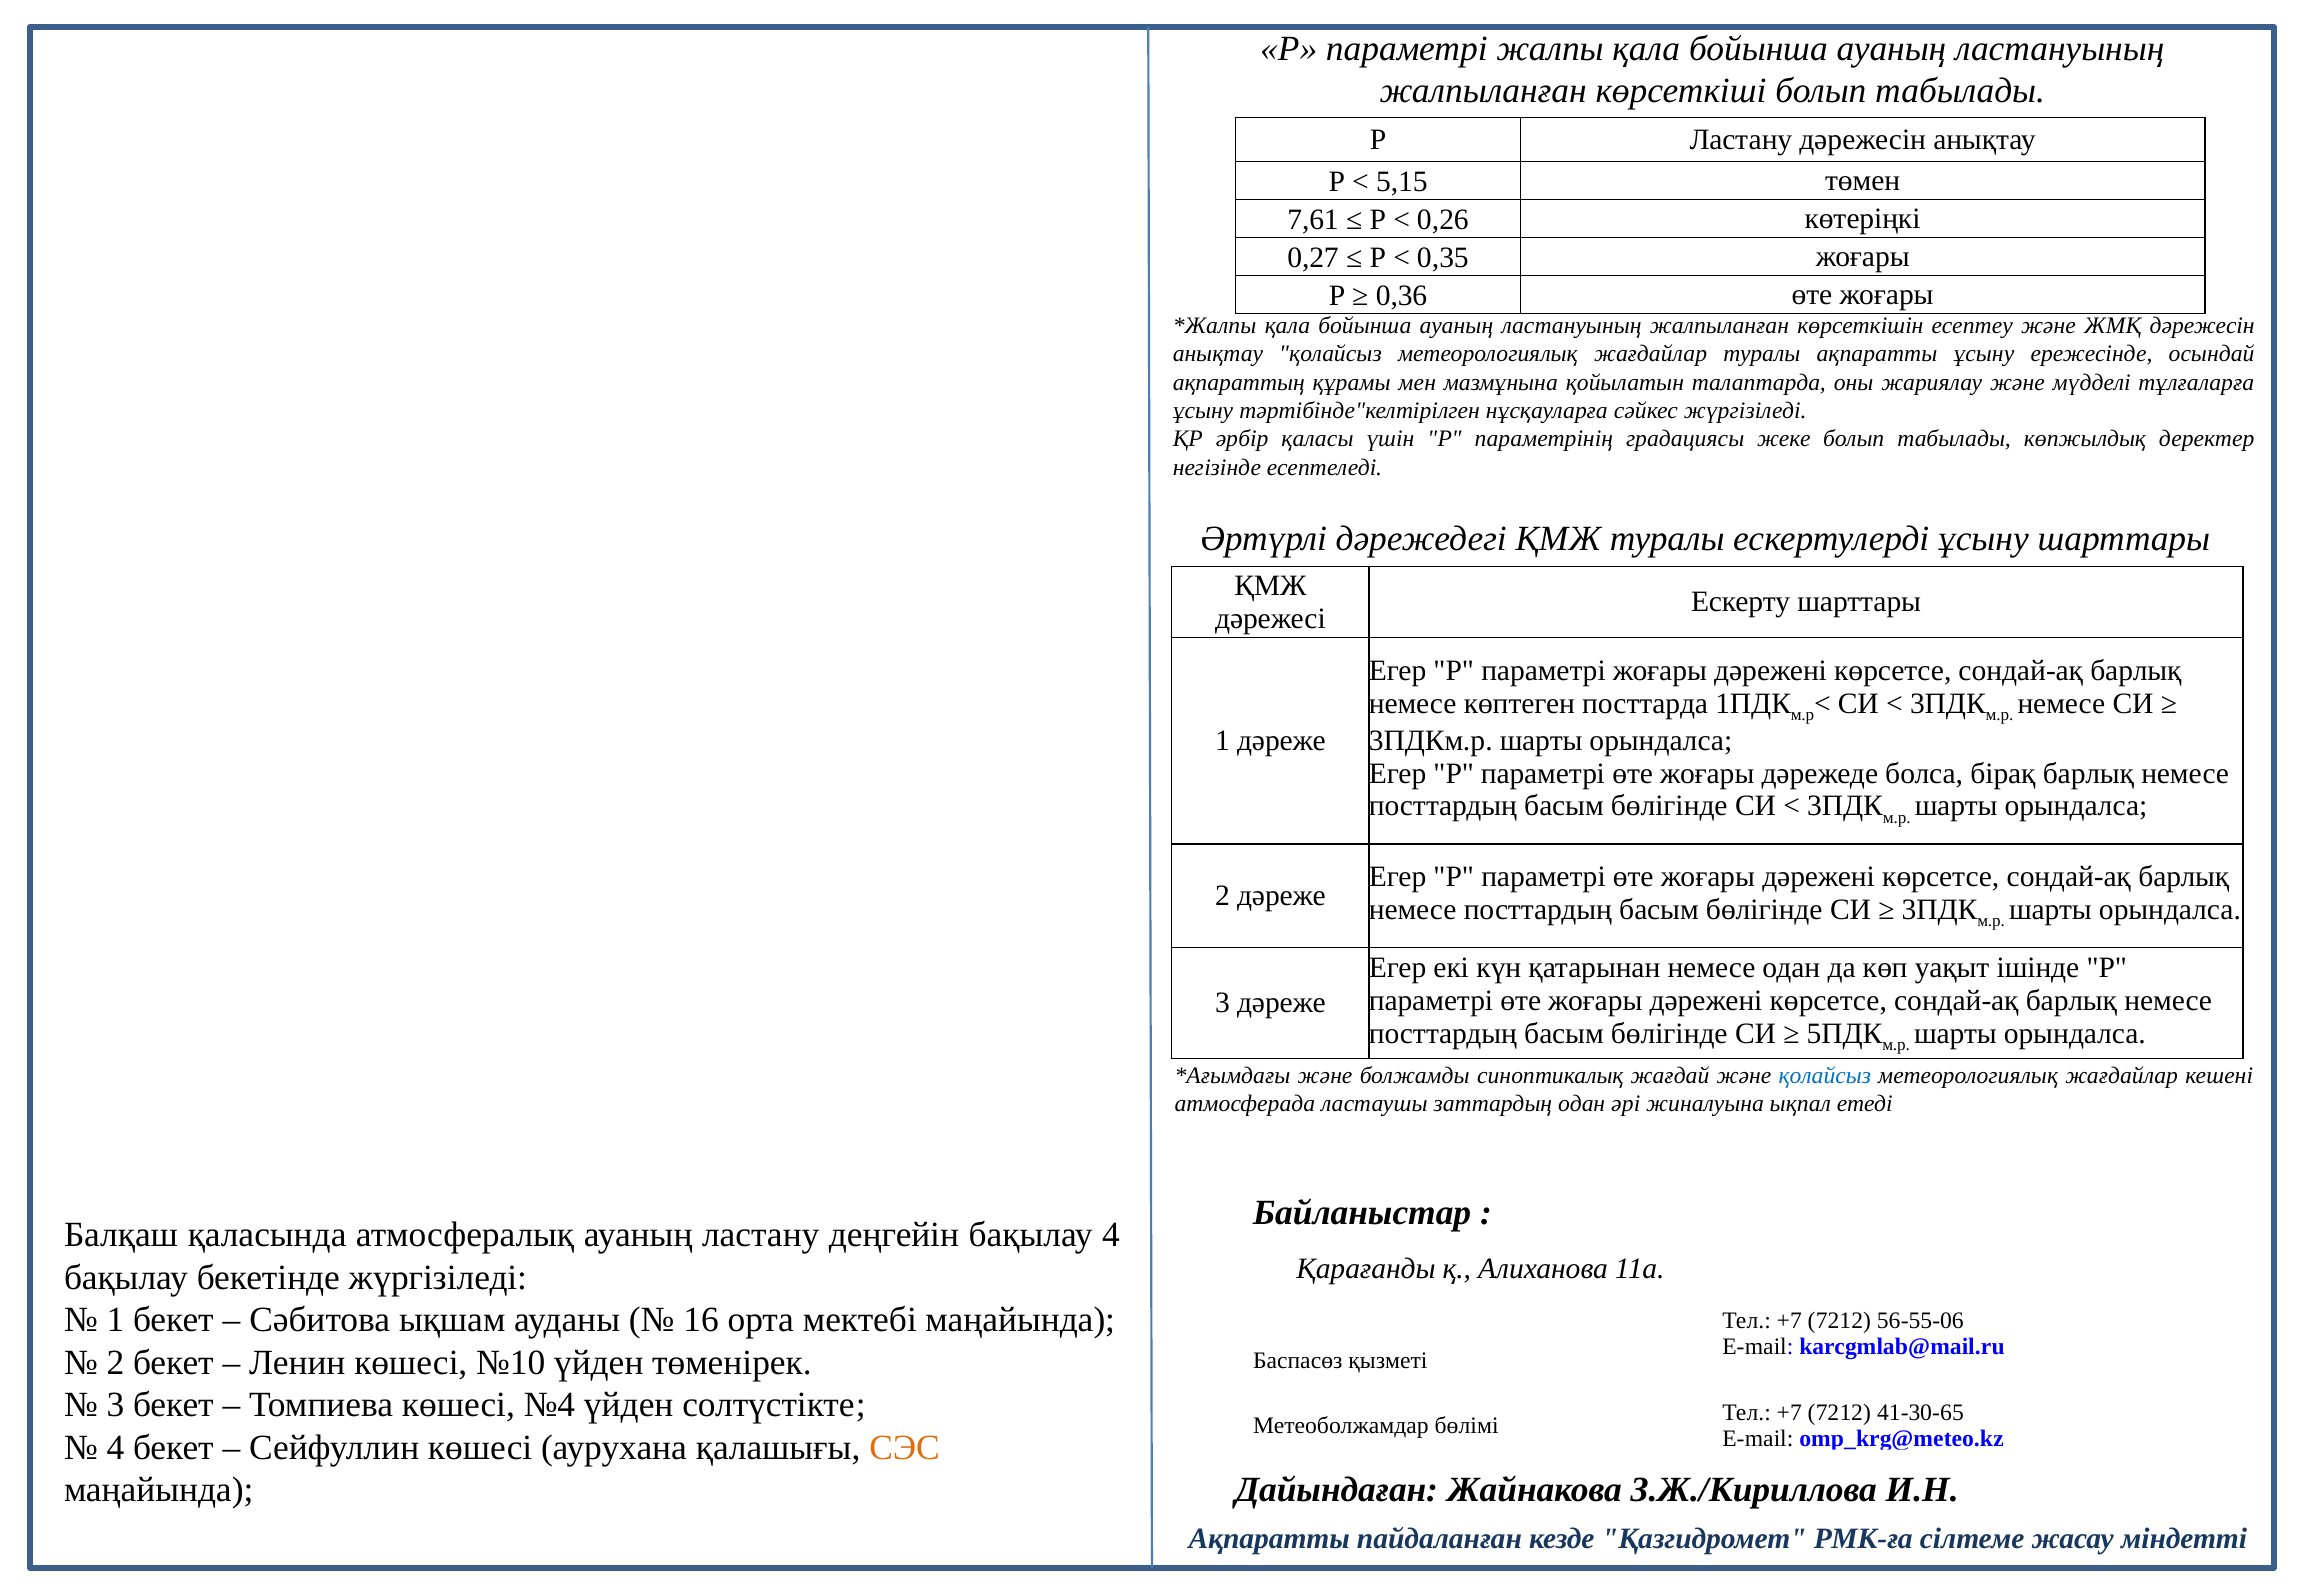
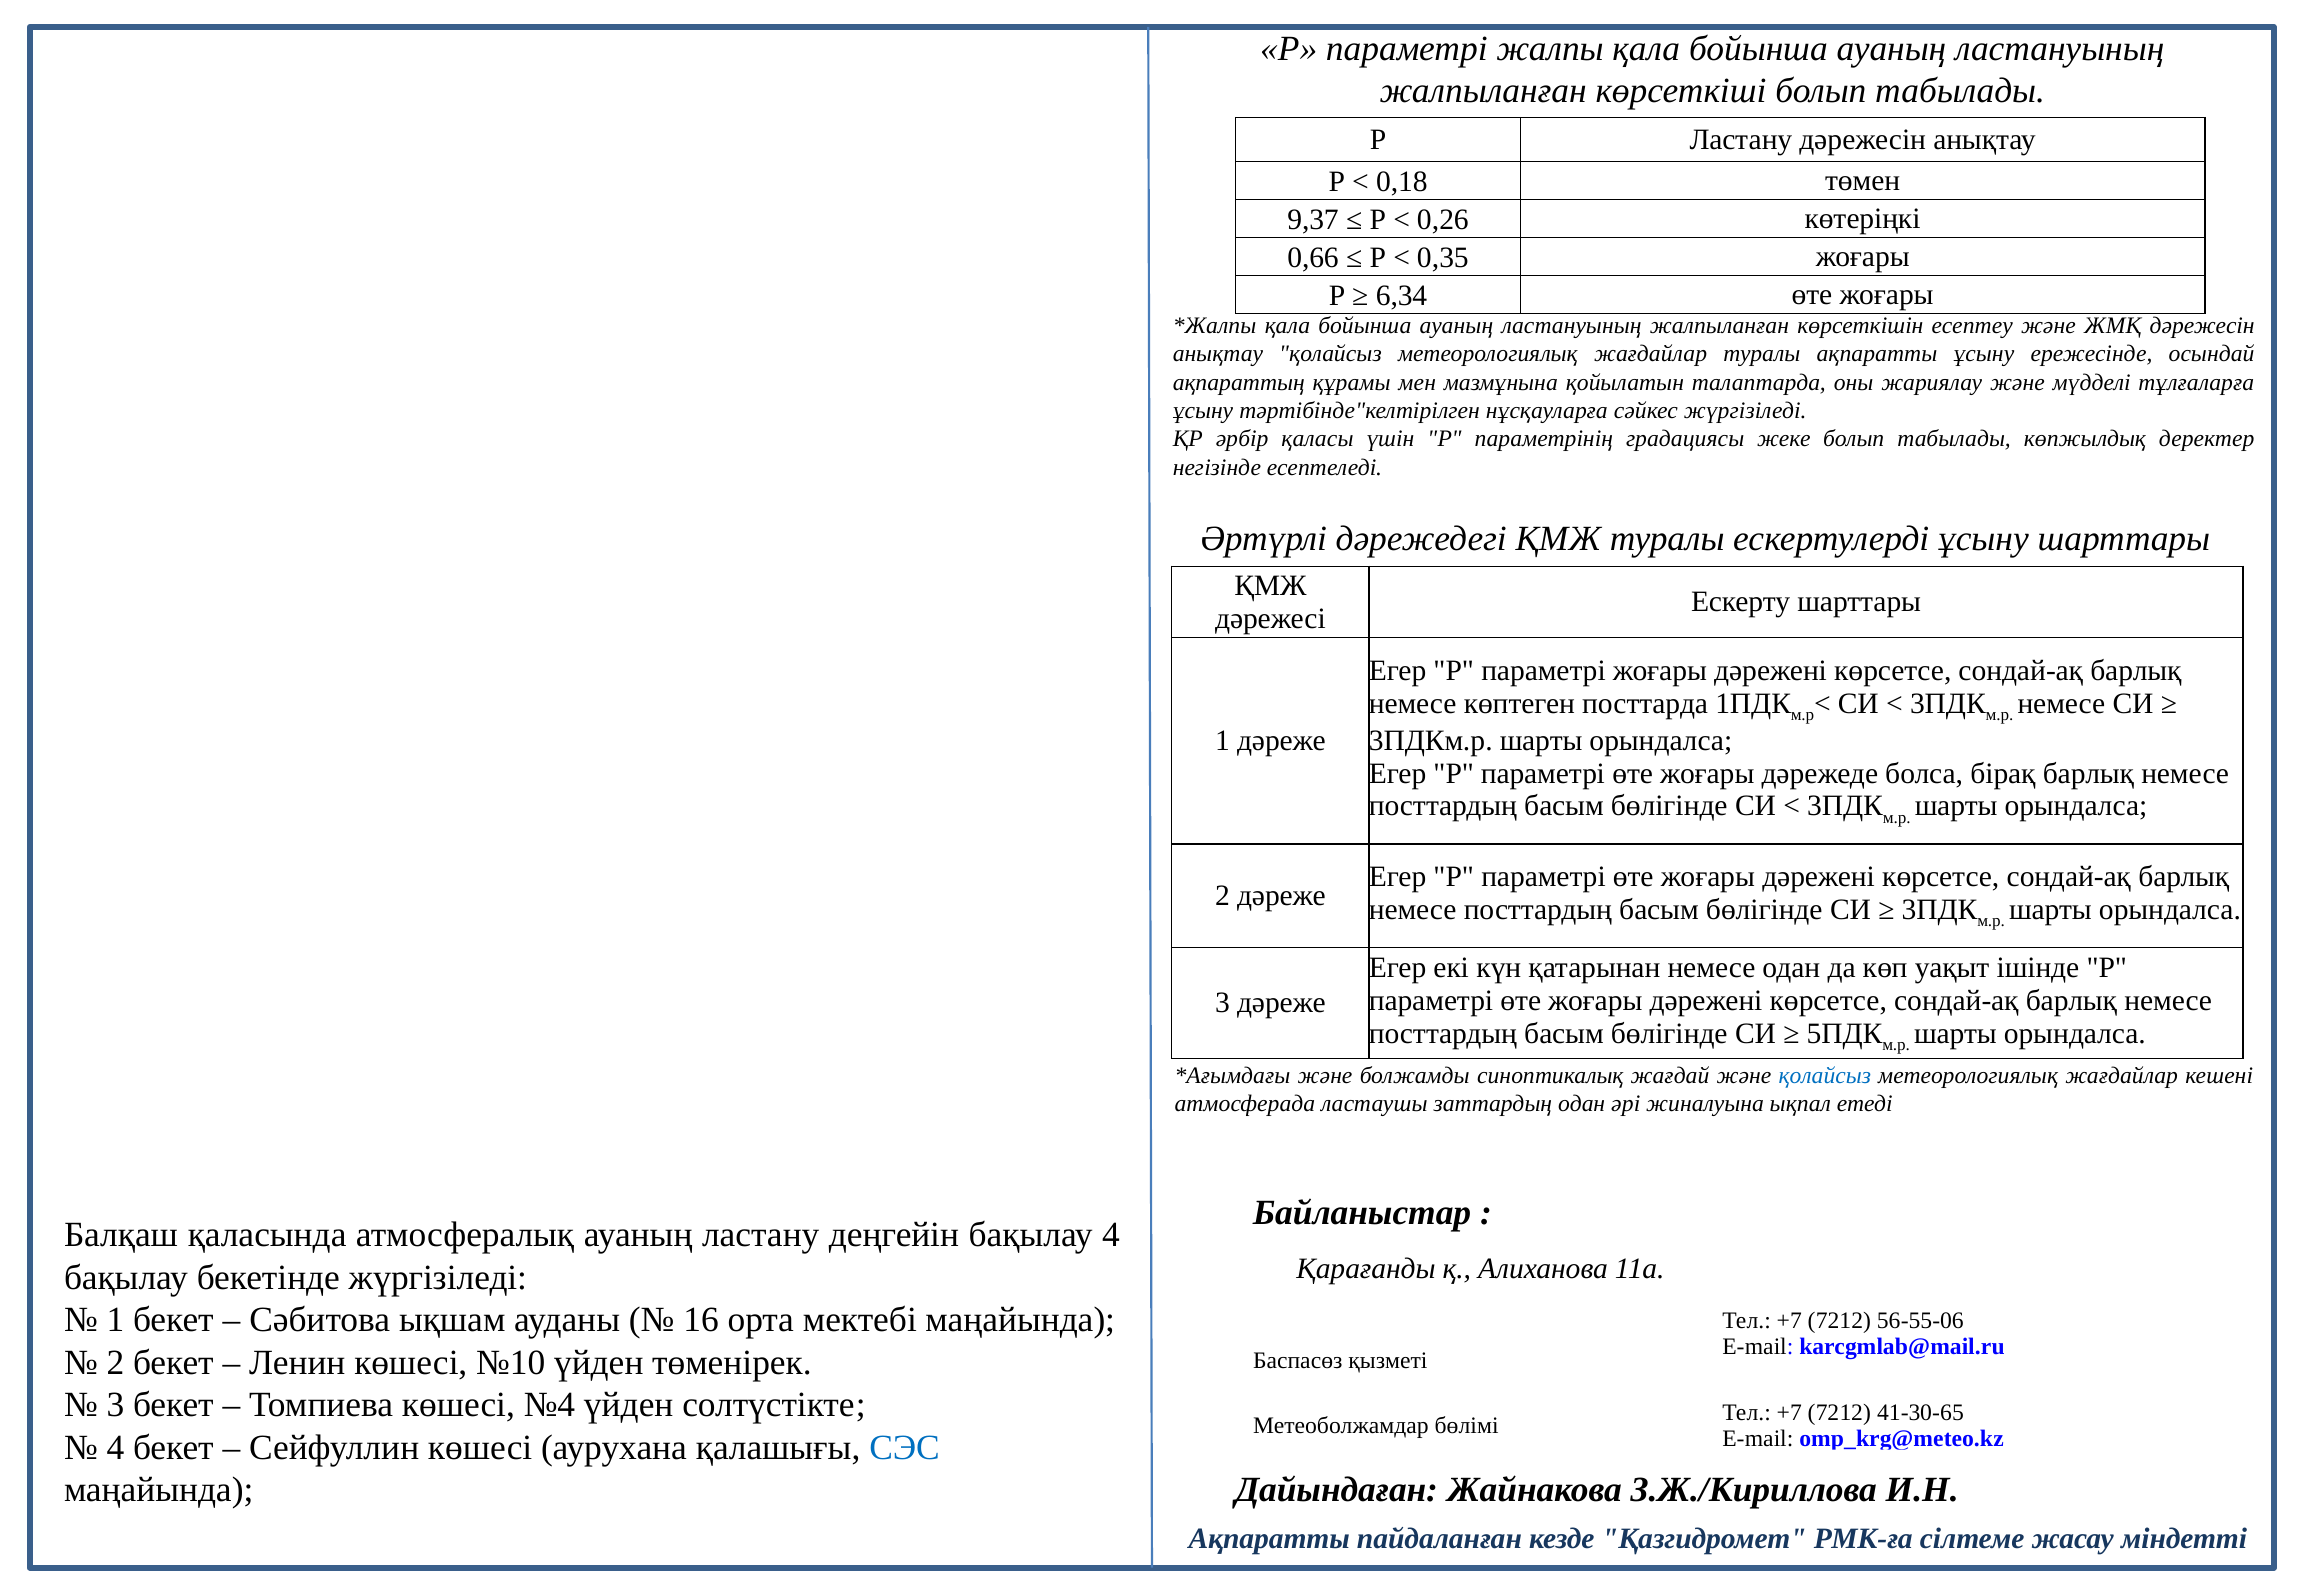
5,15: 5,15 -> 0,18 (1402, 182)
7,61: 7,61 -> 9,37 (1313, 220)
0,27: 0,27 -> 0,66 (1313, 258)
0,36: 0,36 -> 6,34 (1402, 296)
СЭС colour: orange -> blue (905, 1448)
